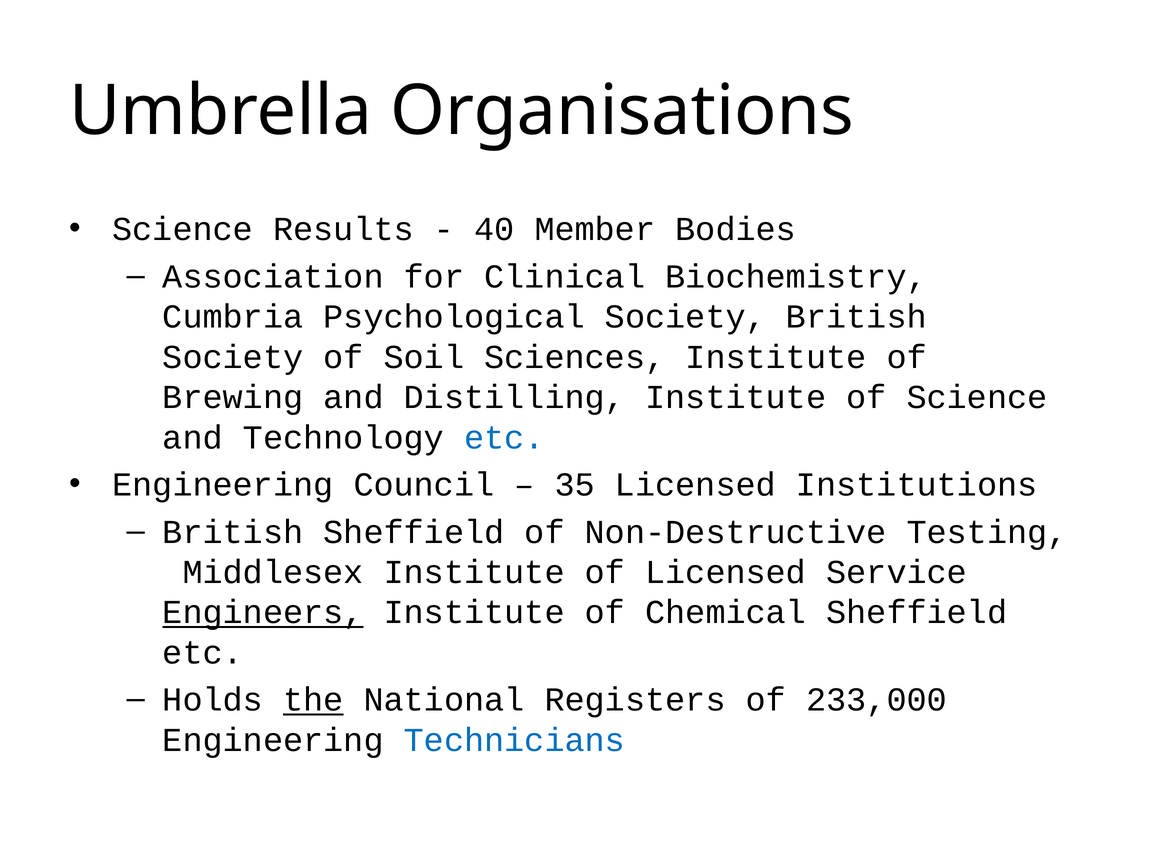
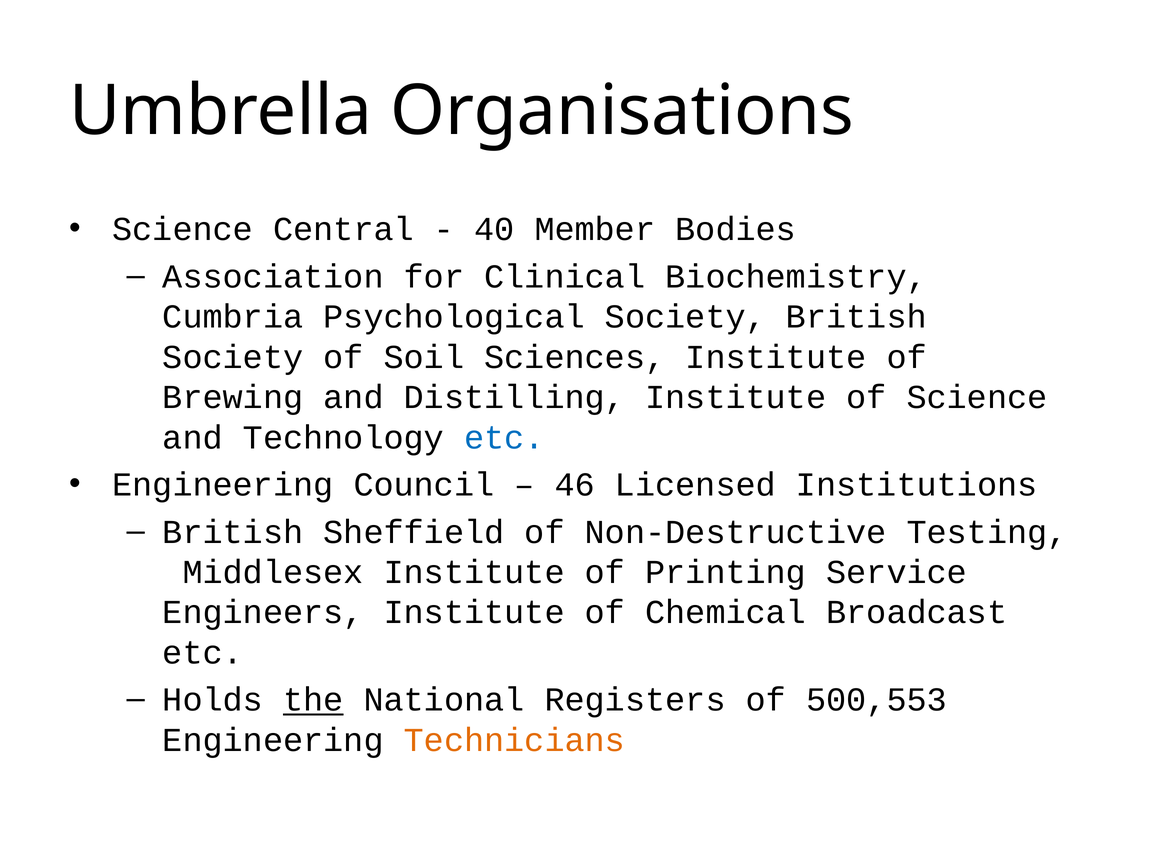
Results: Results -> Central (343, 229)
35: 35 -> 46 (575, 485)
of Licensed: Licensed -> Printing (726, 573)
Engineers underline: present -> none (263, 613)
Chemical Sheffield: Sheffield -> Broadcast (917, 613)
233,000: 233,000 -> 500,553 (876, 700)
Technicians colour: blue -> orange (514, 741)
